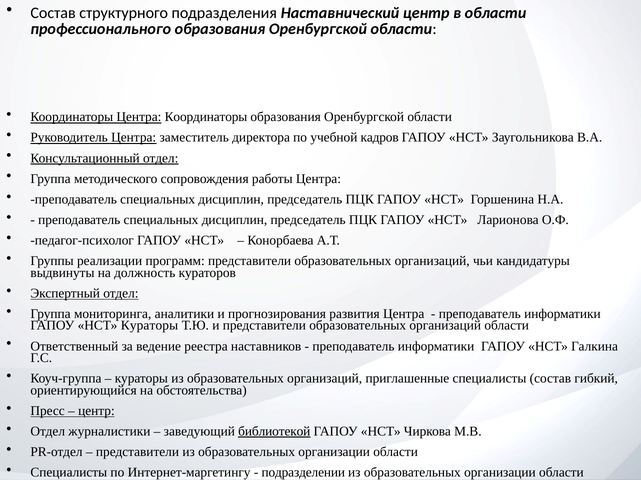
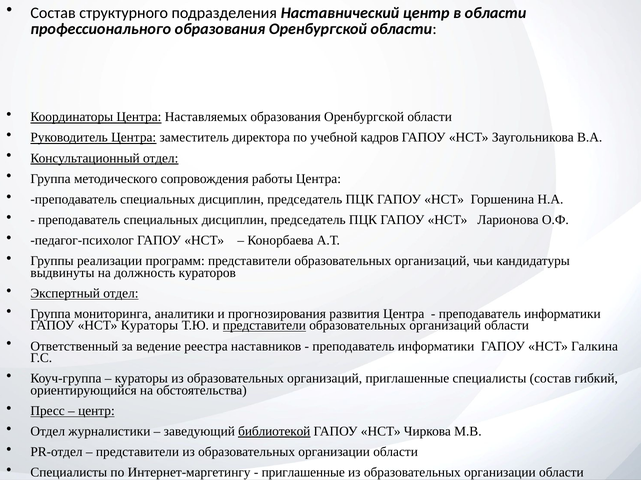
Центра Координаторы: Координаторы -> Наставляемых (206, 117)
представители underline: none -> present (264, 326)
подразделении: подразделении -> приглашенные (303, 473)
